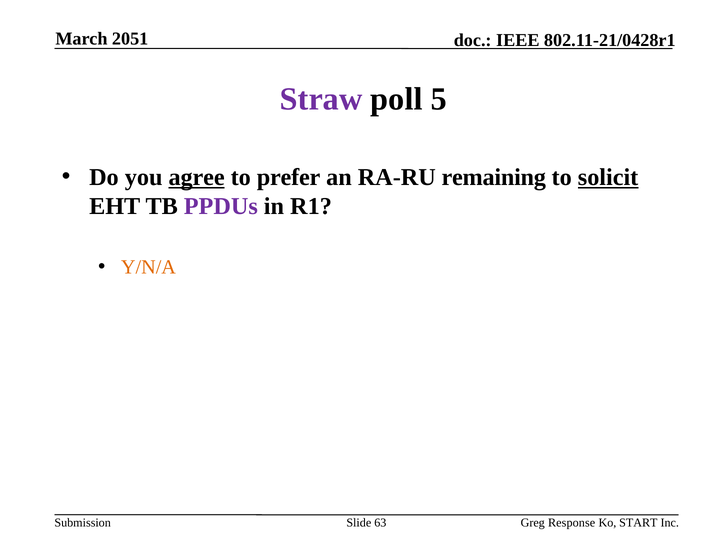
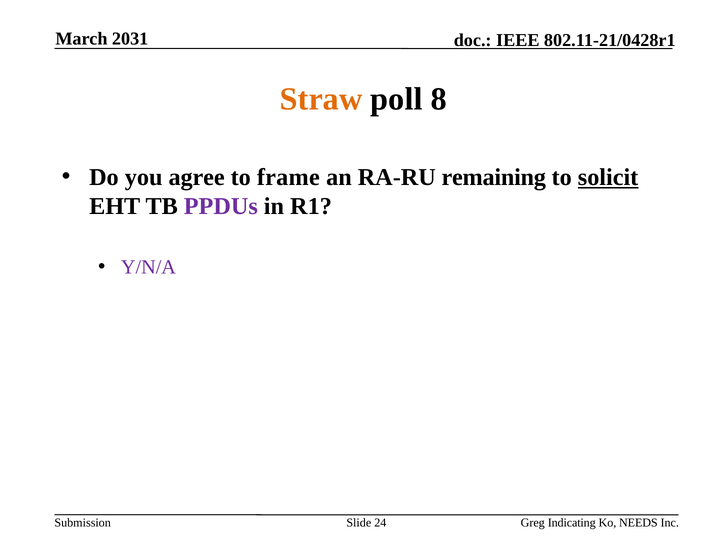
2051: 2051 -> 2031 (130, 39)
Straw colour: purple -> orange (321, 99)
5: 5 -> 8 (439, 99)
agree underline: present -> none (197, 177)
prefer: prefer -> frame (288, 177)
Y/N/A colour: orange -> purple (148, 267)
63: 63 -> 24 (380, 523)
Response: Response -> Indicating (572, 523)
START: START -> NEEDS (638, 523)
